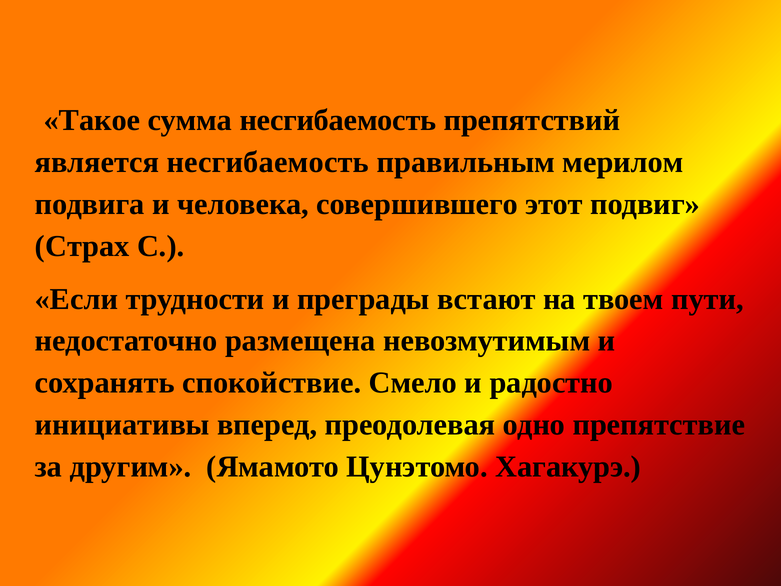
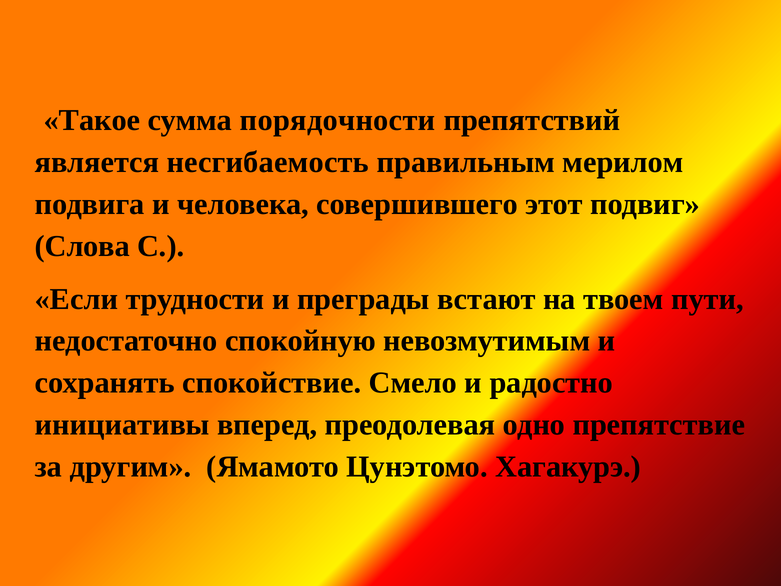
сумма несгибаемость: несгибаемость -> порядочности (338, 120)
Страх: Страх -> Слова (82, 246)
размещена: размещена -> спокойную (300, 341)
